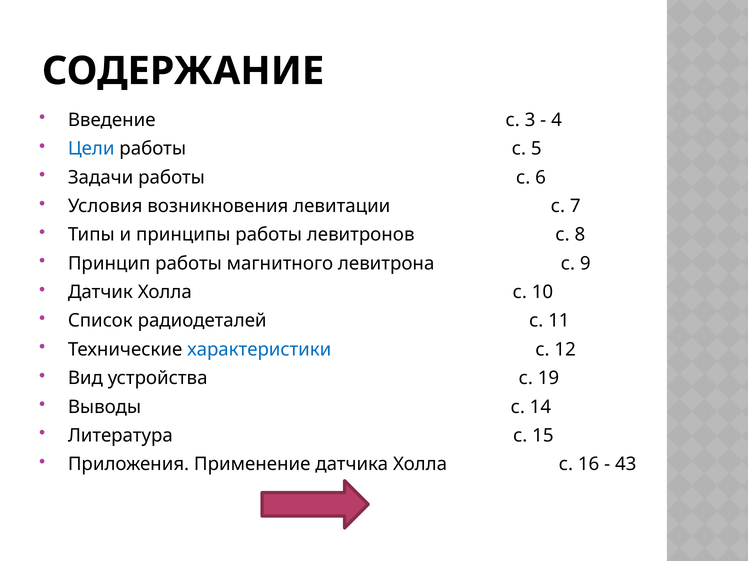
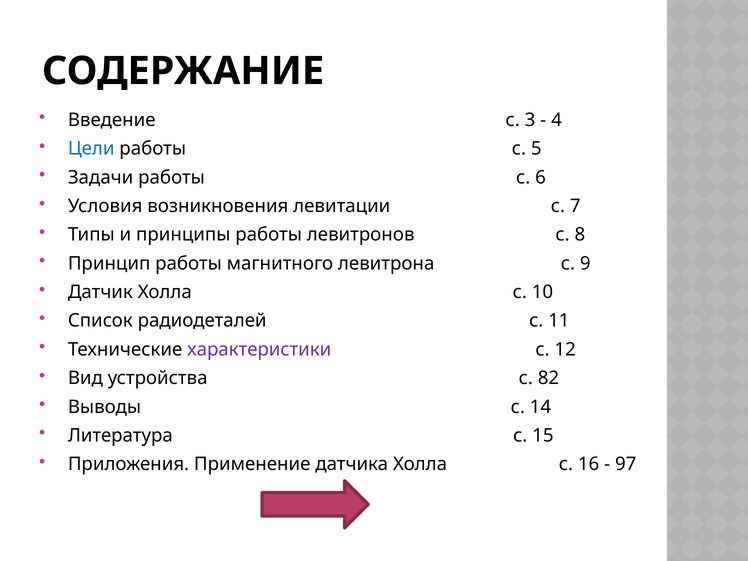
характеристики colour: blue -> purple (259, 349)
19: 19 -> 82 (548, 378)
43: 43 -> 97 (626, 464)
